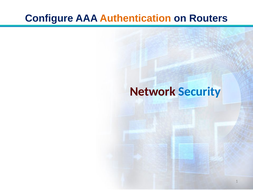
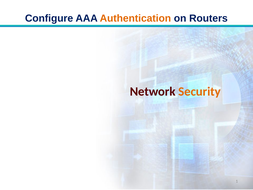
Security colour: blue -> orange (200, 91)
